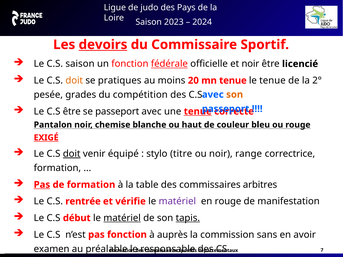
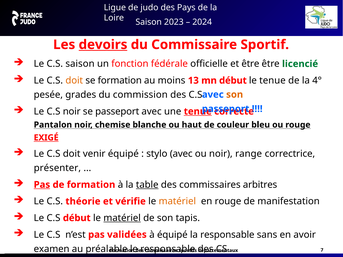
fédérale underline: present -> none (169, 64)
et noir: noir -> être (250, 64)
licencié colour: black -> green (300, 64)
se pratiques: pratiques -> formation (120, 81)
20: 20 -> 13 (193, 81)
mn tenue: tenue -> début (233, 81)
2°: 2° -> 4° (317, 81)
compétition: compétition -> commission (140, 95)
C.S être: être -> noir (72, 112)
doit underline: present -> none (72, 154)
stylo titre: titre -> avec (181, 154)
formation: formation -> présenter (57, 168)
table underline: none -> present (147, 185)
rentrée: rentrée -> théorie (83, 202)
matériel colour: purple -> orange (177, 202)
tapis underline: present -> none (188, 218)
pas fonction: fonction -> validées (127, 235)
à auprès: auprès -> équipé (172, 235)
la commission: commission -> responsable (227, 235)
